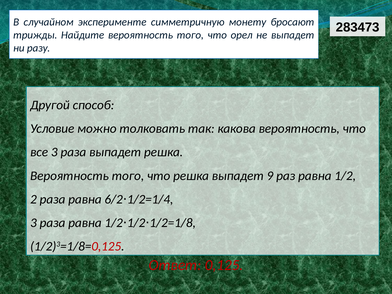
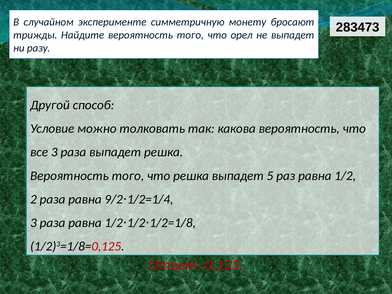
9: 9 -> 5 (270, 176)
6/2: 6/2 -> 9/2 (114, 199)
